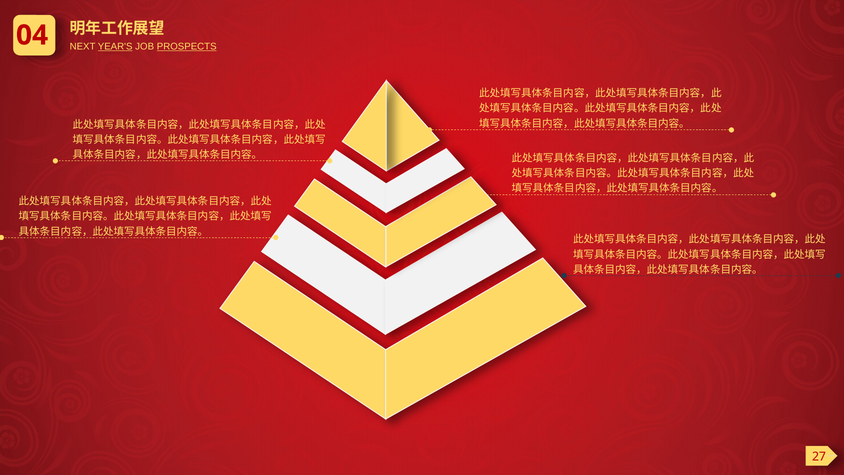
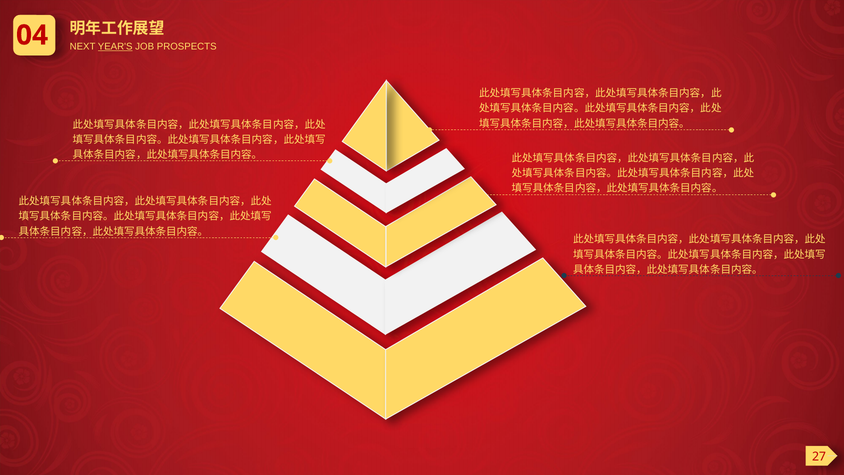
PROSPECTS underline: present -> none (187, 47)
